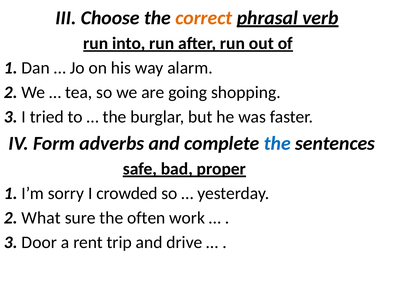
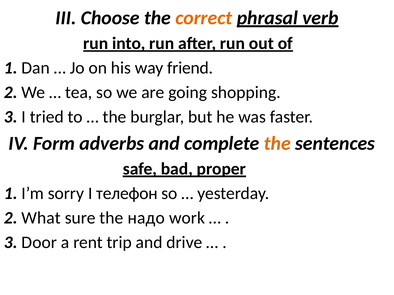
alarm: alarm -> friend (190, 68)
the colour: blue -> orange (277, 144)
crowded: crowded -> телефон (127, 194)
often: often -> надо (146, 218)
